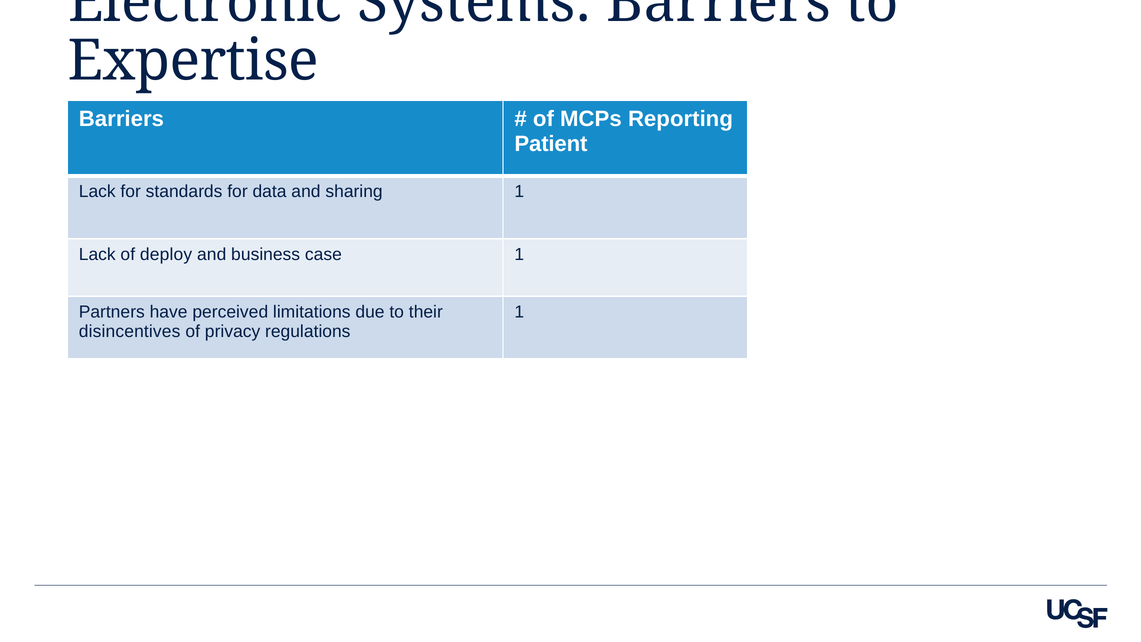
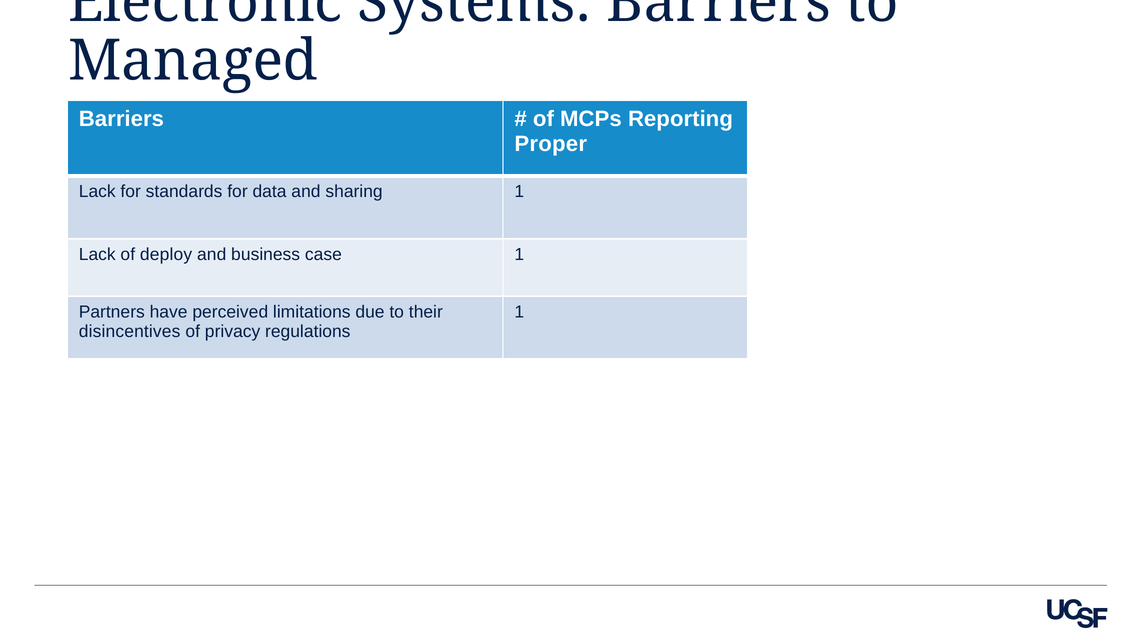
Expertise: Expertise -> Managed (193, 61)
Patient: Patient -> Proper (551, 144)
